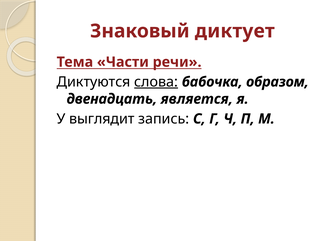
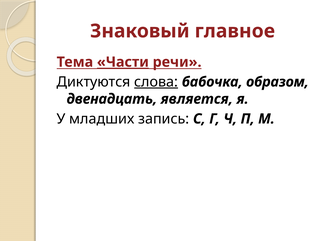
диктует: диктует -> главное (235, 31)
Части underline: none -> present (123, 62)
выглядит: выглядит -> младших (102, 119)
